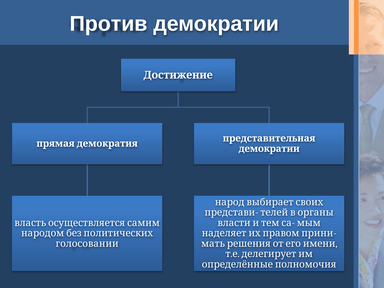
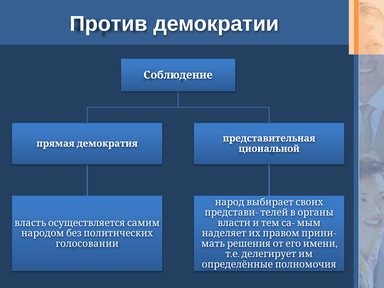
Достижение: Достижение -> Соблюдение (178, 75)
демократии: демократии -> циональной (269, 149)
